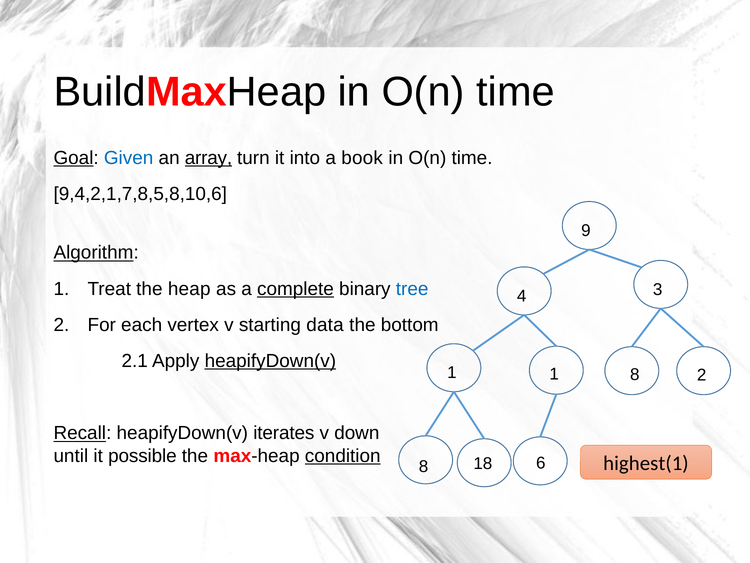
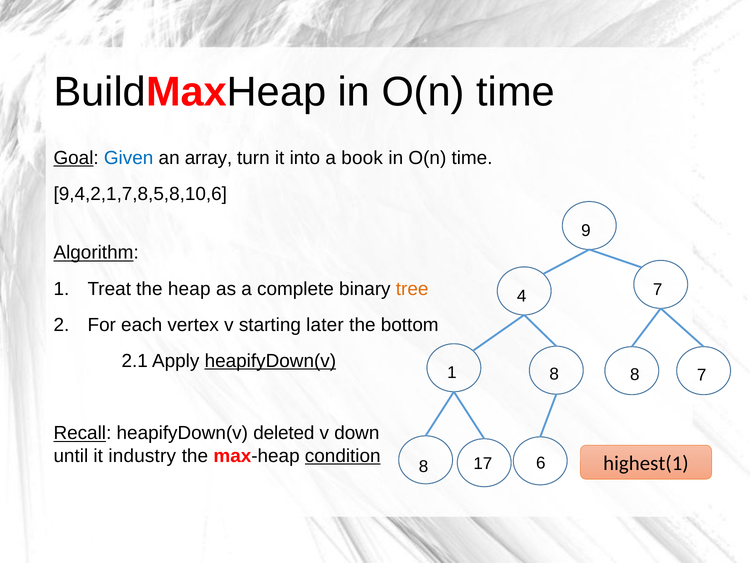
array underline: present -> none (208, 158)
complete underline: present -> none (295, 289)
tree colour: blue -> orange (412, 289)
4 3: 3 -> 7 (658, 289)
data: data -> later (325, 325)
1 1: 1 -> 8 (554, 374)
8 2: 2 -> 7 (702, 375)
iterates: iterates -> deleted (284, 433)
possible: possible -> industry (142, 455)
18: 18 -> 17 (483, 463)
